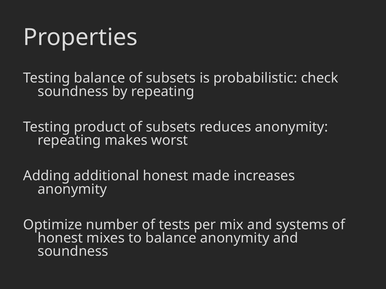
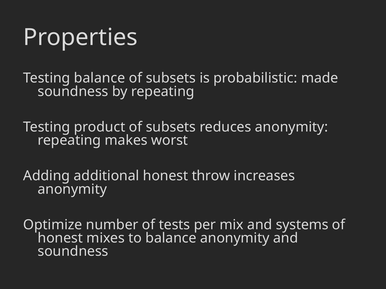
check: check -> made (320, 78)
made: made -> throw (211, 176)
